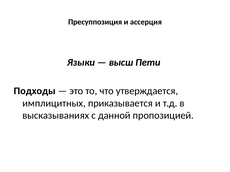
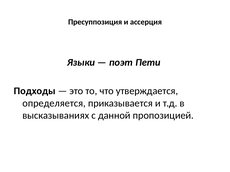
высш: высш -> поэт (121, 63)
имплицитных: имплицитных -> определяется (54, 103)
